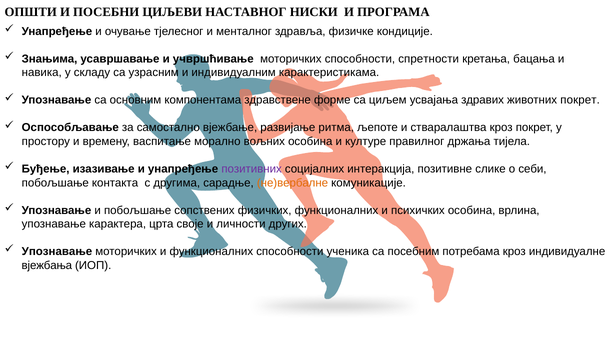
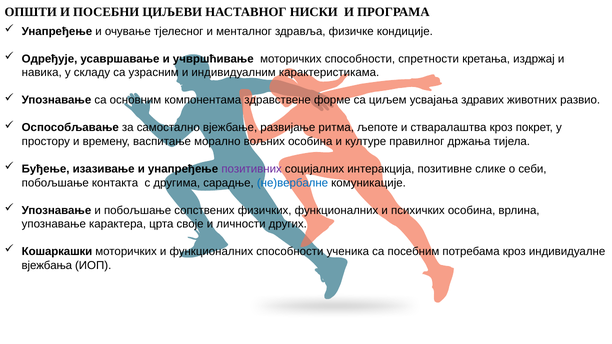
Знањима: Знањима -> Одређује (50, 59)
бацања: бацања -> издржај (534, 59)
животних покрет: покрет -> развио (580, 100)
не)вербалне colour: orange -> blue (293, 183)
Упознавање: Упознавање -> Кошаркашки (57, 252)
